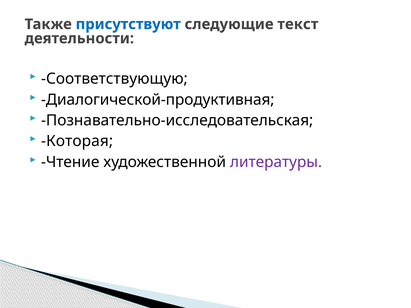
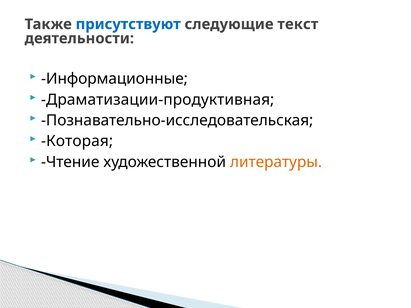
Соответствующую: Соответствующую -> Информационные (114, 79)
Диалогической-продуктивная: Диалогической-продуктивная -> Драматизации-продуктивная (158, 100)
литературы colour: purple -> orange (276, 162)
